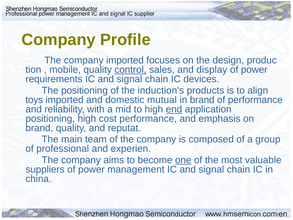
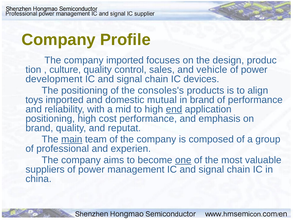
mobile: mobile -> culture (65, 70)
control underline: present -> none (130, 70)
display: display -> vehicle (212, 70)
requirements: requirements -> development (54, 79)
induction's: induction's -> consoles's (161, 90)
main underline: none -> present (72, 139)
